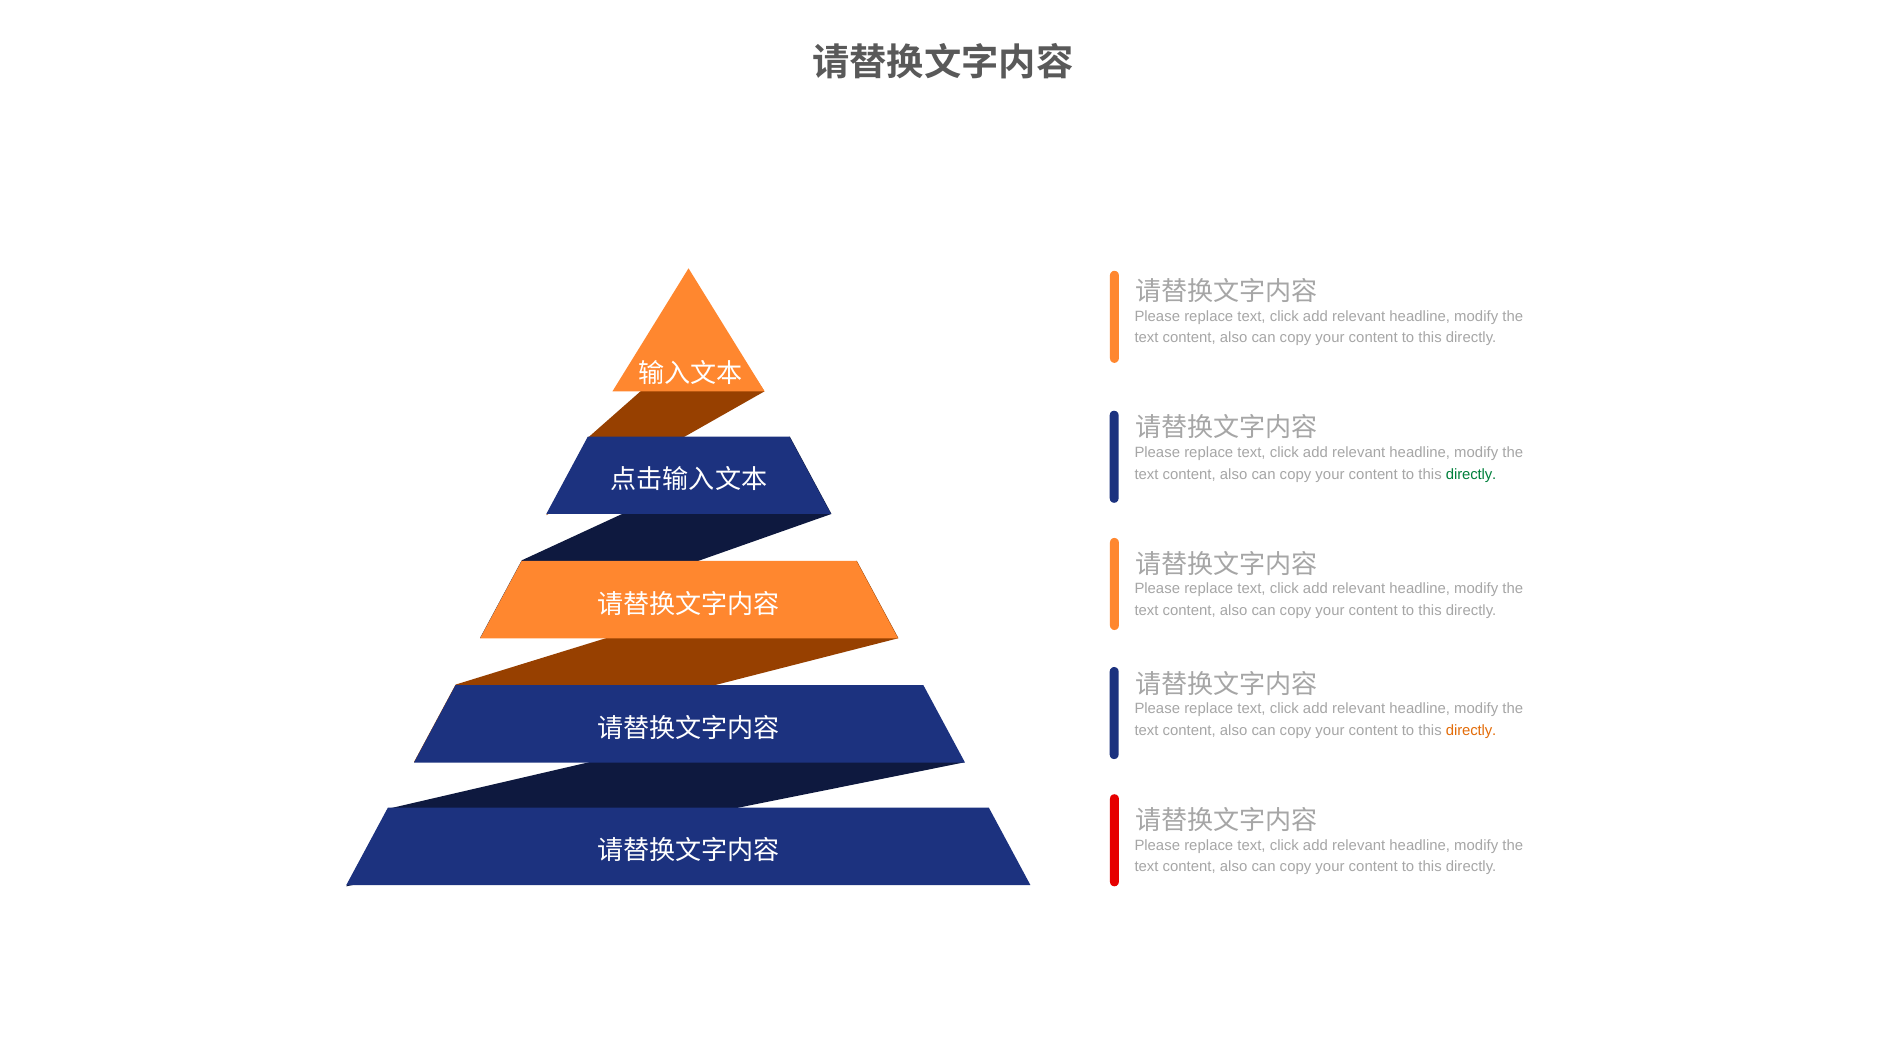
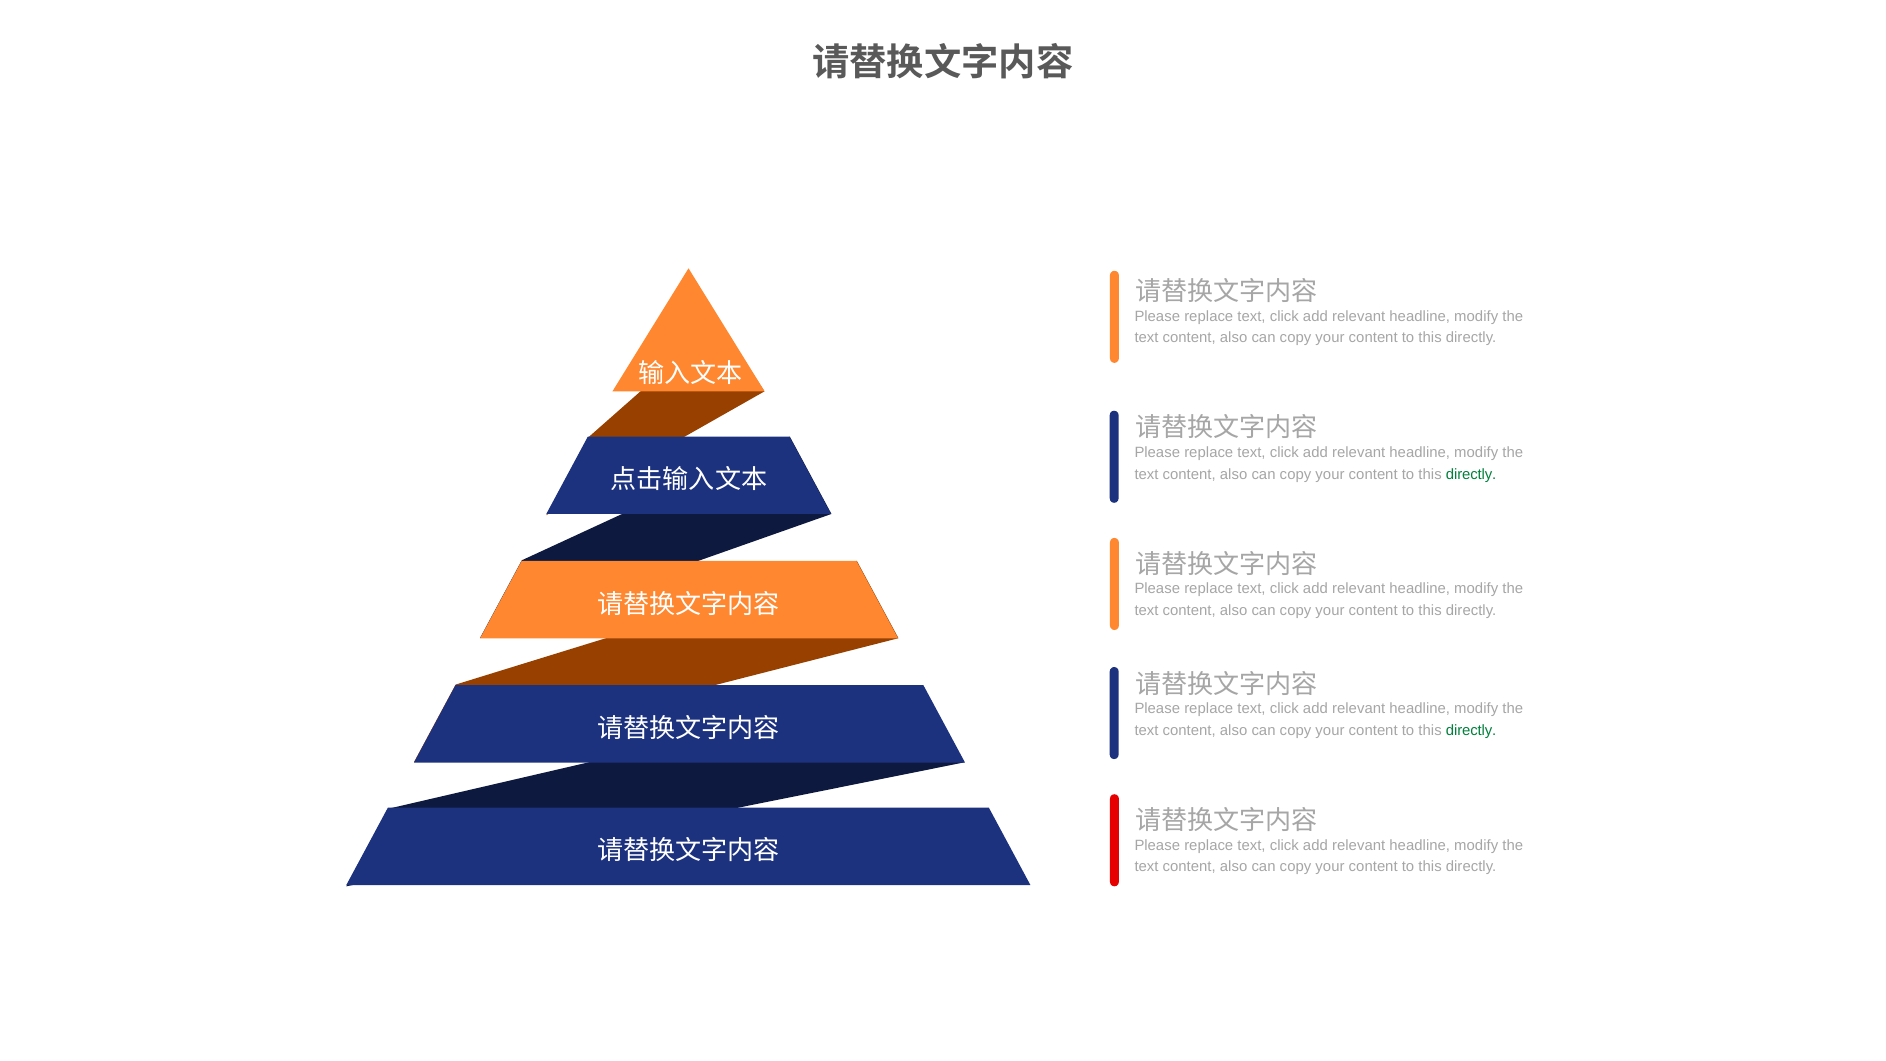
directly colour: orange -> green (1471, 730)
